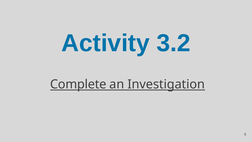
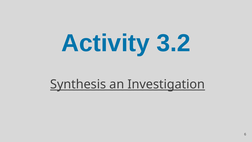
Complete: Complete -> Synthesis (78, 84)
